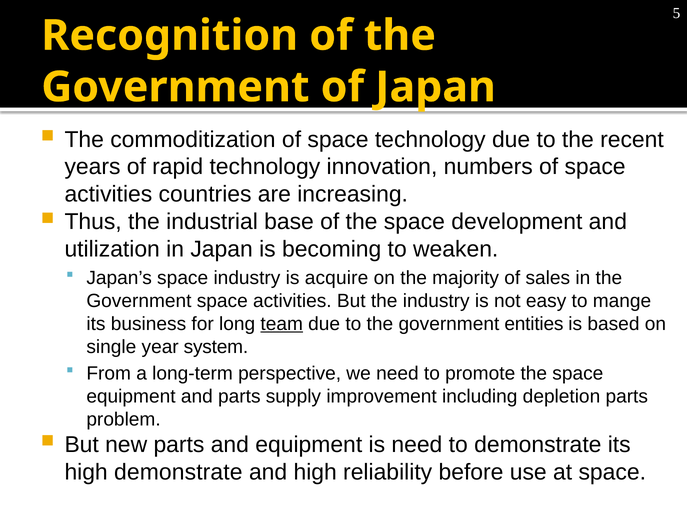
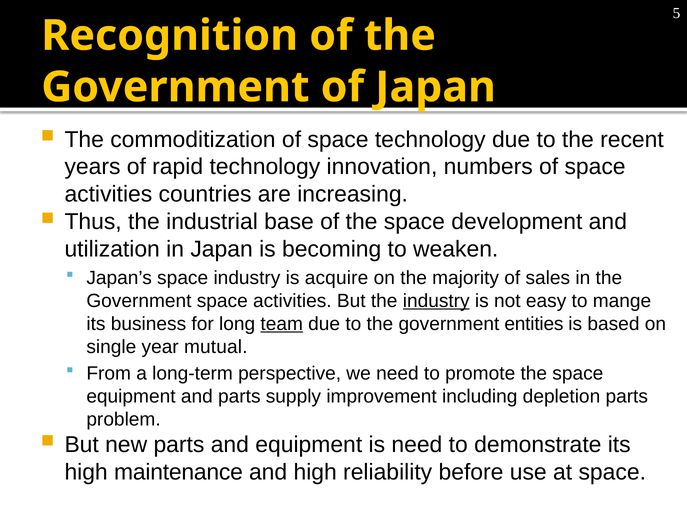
industry underline: none -> present (436, 301)
system: system -> mutual (216, 347)
high demonstrate: demonstrate -> maintenance (178, 472)
